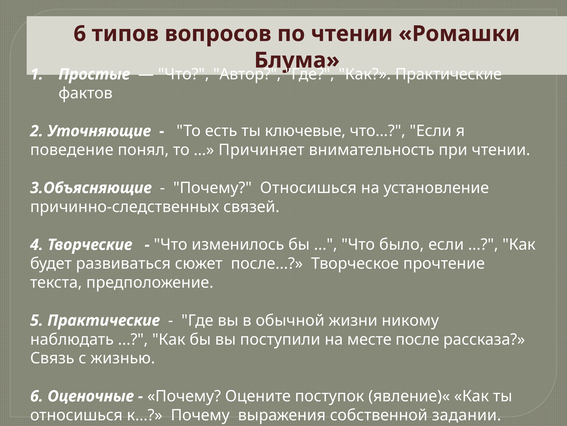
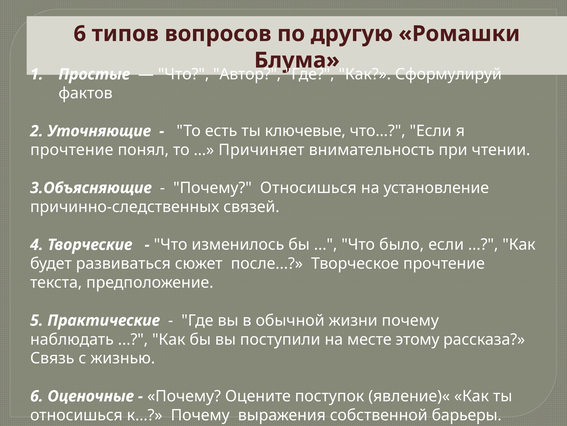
по чтении: чтении -> другую (352, 34)
Как Практические: Практические -> Сформулируй (448, 74)
поведение: поведение -> прочтение (72, 150)
жизни никому: никому -> почему (410, 320)
месте после: после -> этому (417, 339)
задании: задании -> барьеры (467, 414)
